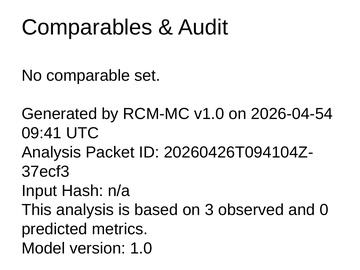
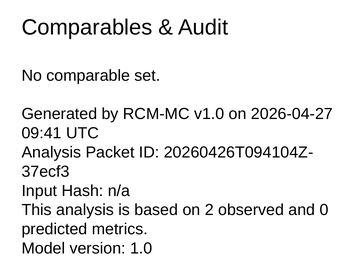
2026-04-54: 2026-04-54 -> 2026-04-27 (292, 114)
3: 3 -> 2 (209, 210)
